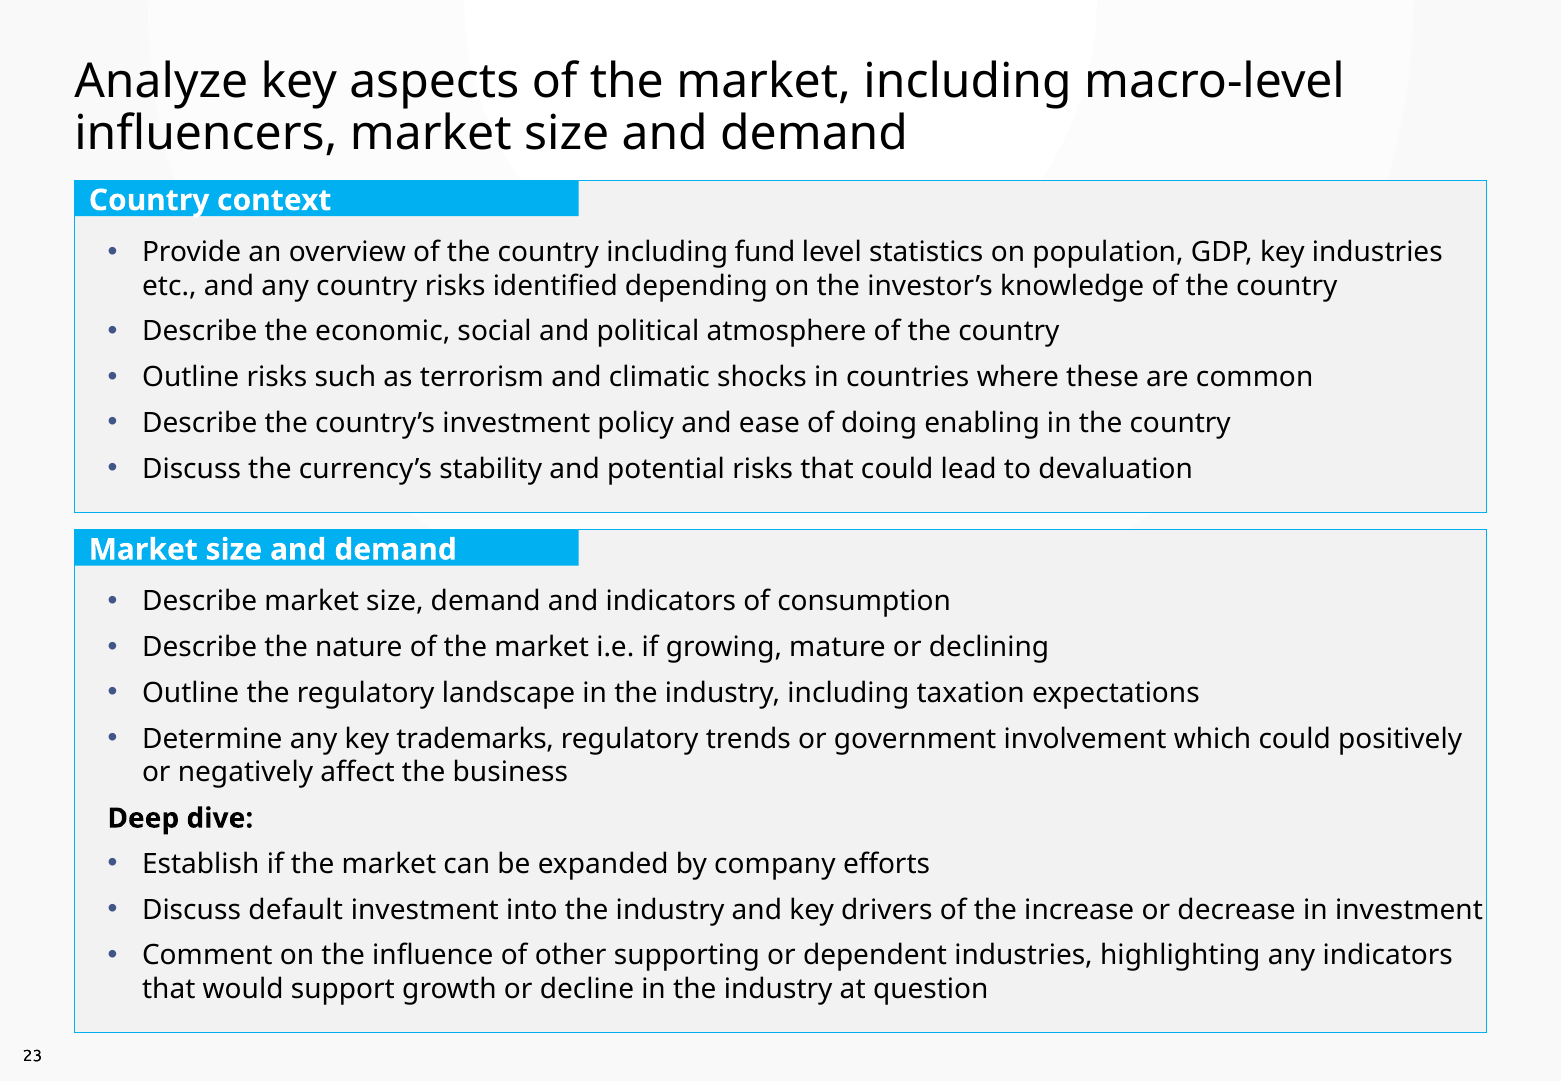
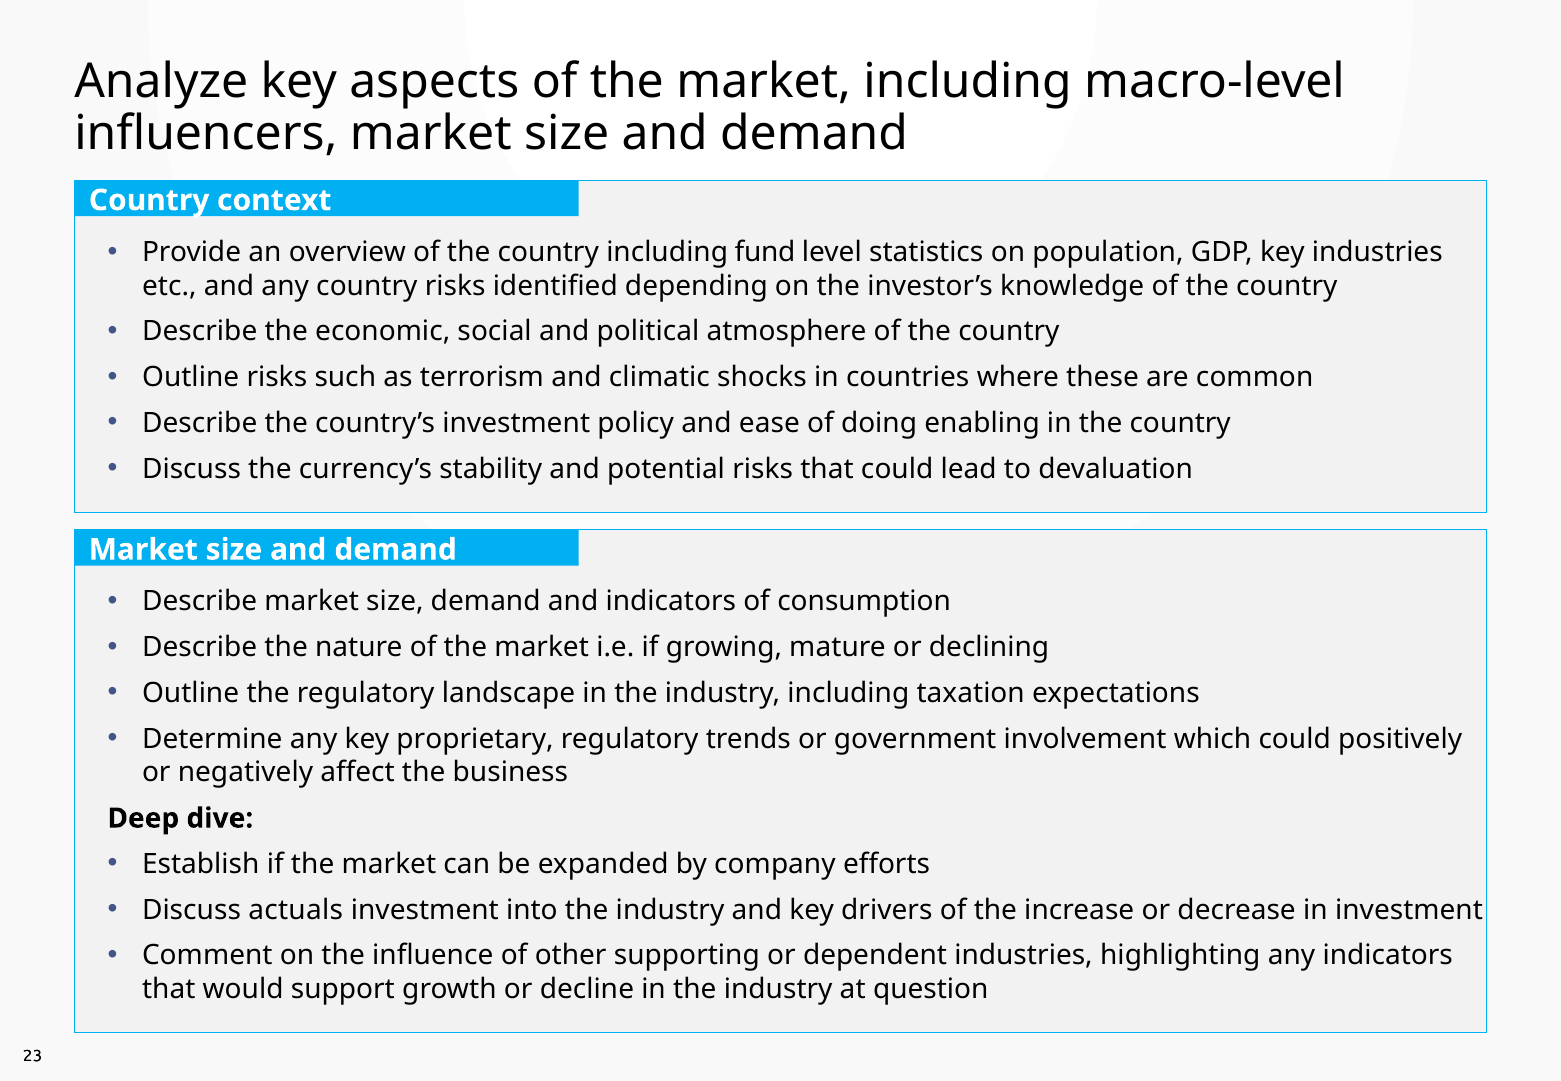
trademarks: trademarks -> proprietary (475, 739)
default: default -> actuals (296, 910)
